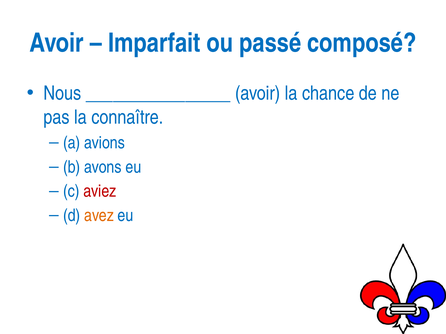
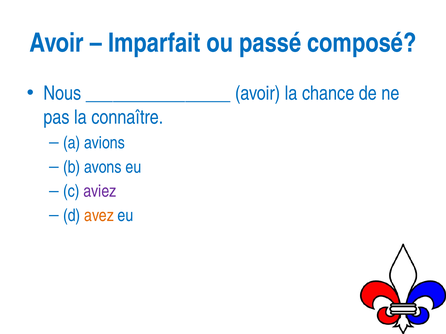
aviez colour: red -> purple (100, 192)
